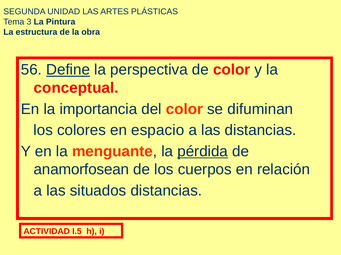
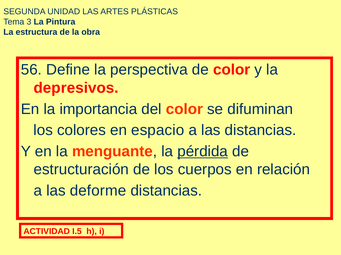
Define underline: present -> none (68, 70)
conceptual: conceptual -> depresivos (76, 88)
anamorfosean: anamorfosean -> estructuración (81, 170)
situados: situados -> deforme (98, 191)
